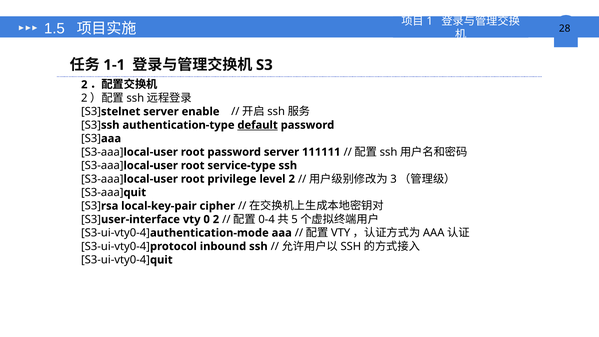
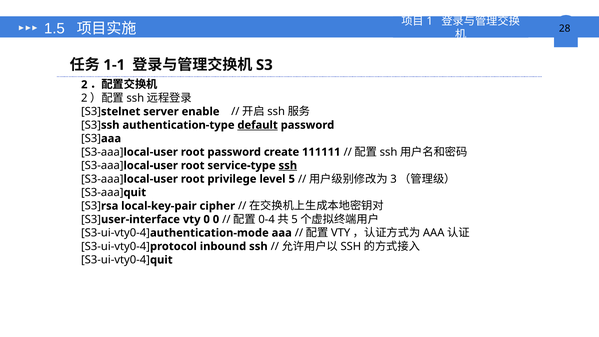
password server: server -> create (282, 152)
ssh underline: none -> present (288, 165)
level 2: 2 -> 5 (292, 179)
0 2: 2 -> 0 (216, 219)
